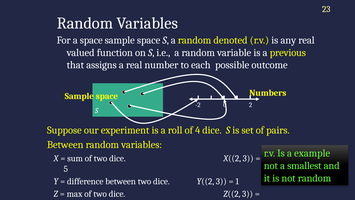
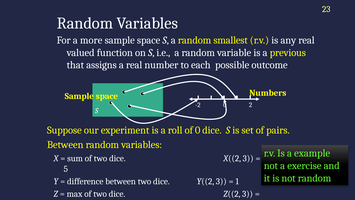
a space: space -> more (91, 40)
denoted: denoted -> smallest (231, 40)
of 4: 4 -> 0 (198, 130)
smallest: smallest -> exercise (304, 165)
